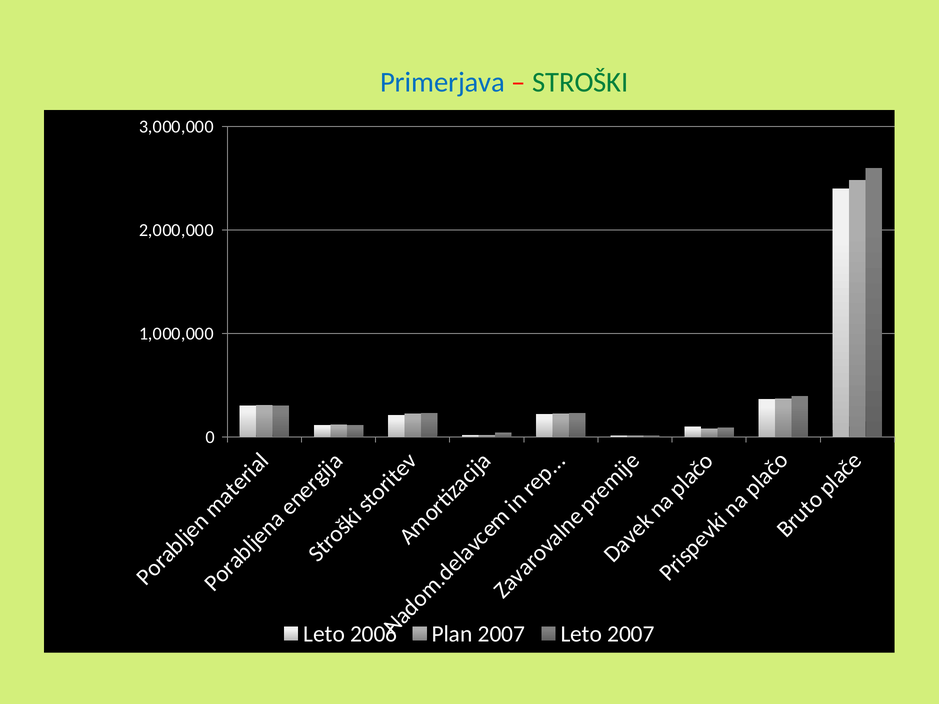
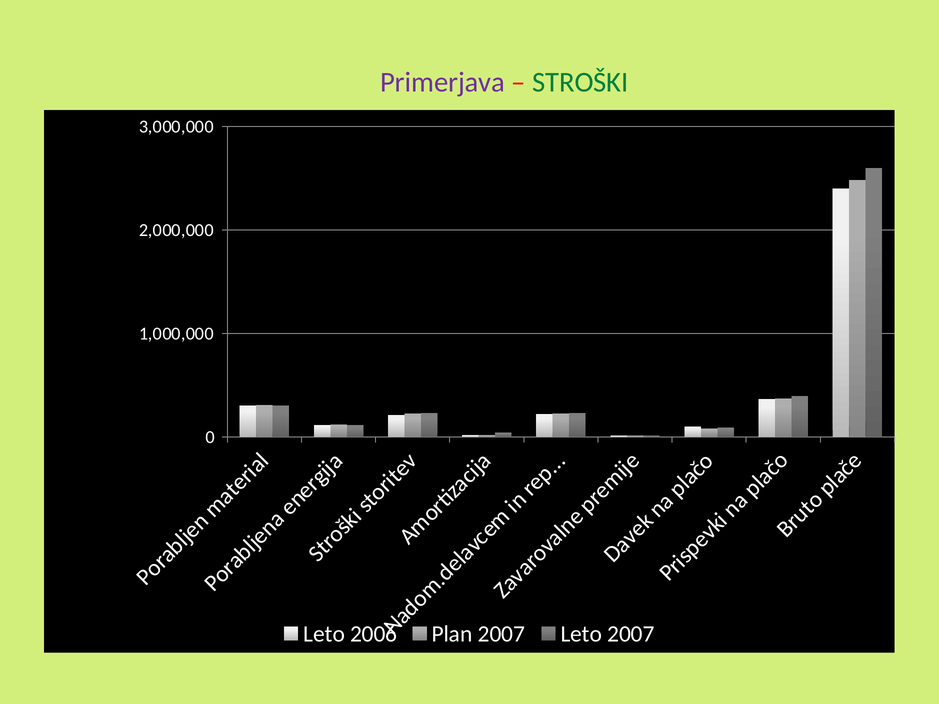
Primerjava colour: blue -> purple (443, 83)
